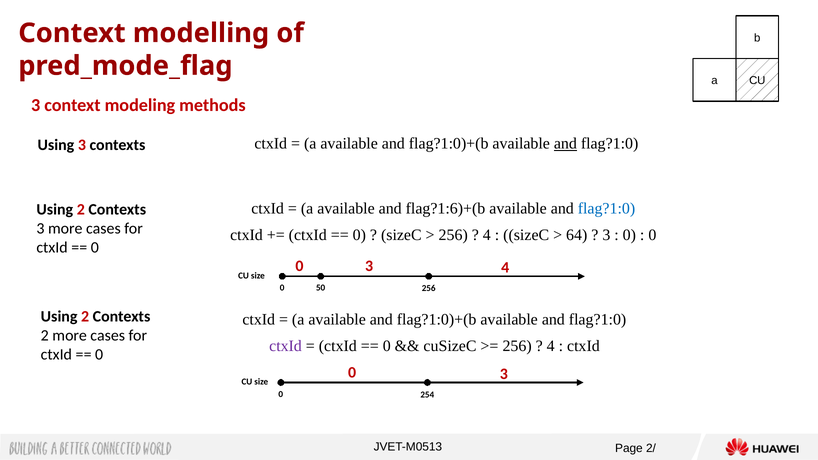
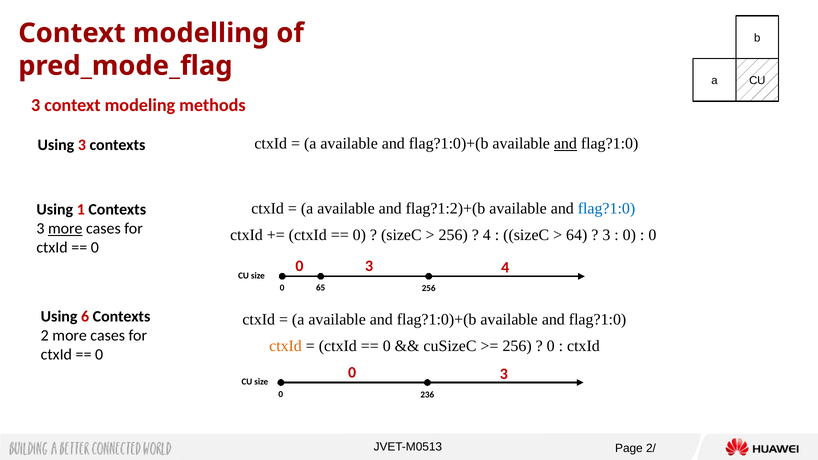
flag?1:6)+(b: flag?1:6)+(b -> flag?1:2)+(b (445, 208)
2: 2 -> 1 (81, 209)
more underline: none -> present (65, 229)
50: 50 -> 65 (321, 288)
2: 2 -> 6 (85, 317)
ctxId colour: purple -> orange (286, 346)
4: 4 -> 0 (551, 346)
254: 254 -> 236 (427, 395)
